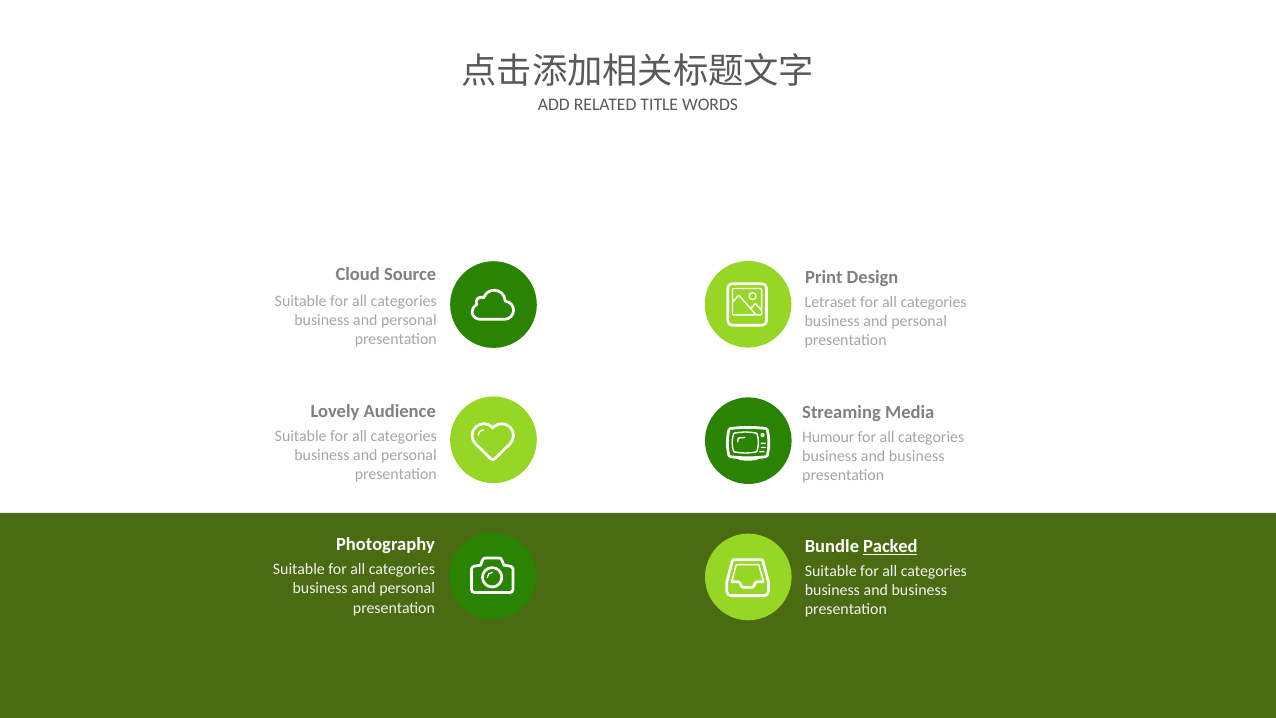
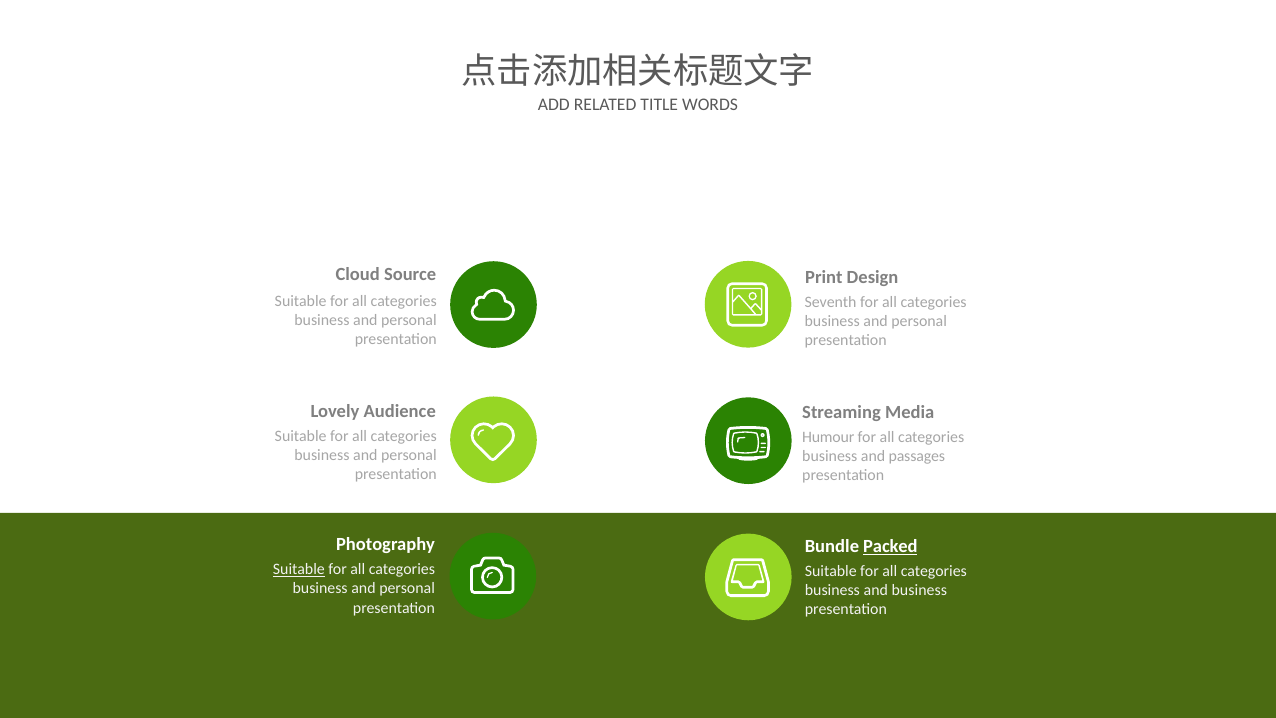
Letraset: Letraset -> Seventh (831, 302)
business: business -> passages (917, 456)
Suitable underline: none -> present (299, 569)
